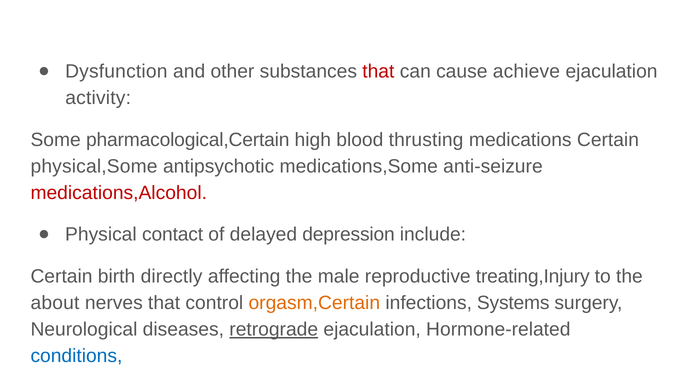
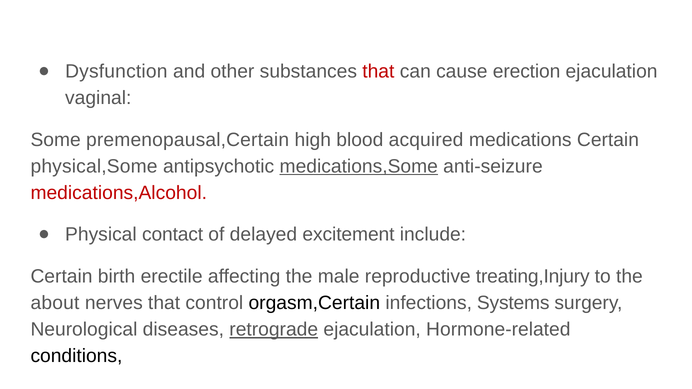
achieve: achieve -> erection (527, 71)
activity: activity -> vaginal (98, 98)
pharmacological,Certain: pharmacological,Certain -> premenopausal,Certain (188, 140)
thrusting: thrusting -> acquired (426, 140)
medications,Some underline: none -> present (359, 166)
depression: depression -> excitement (348, 235)
directly: directly -> erectile (172, 277)
orgasm,Certain colour: orange -> black (314, 303)
conditions colour: blue -> black (76, 356)
